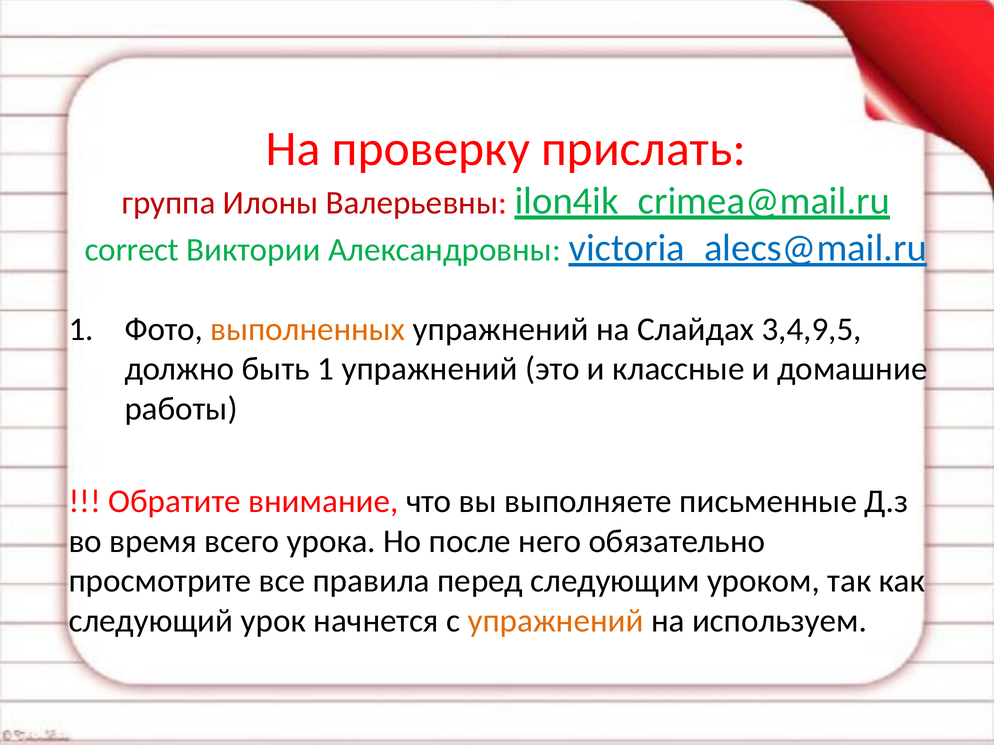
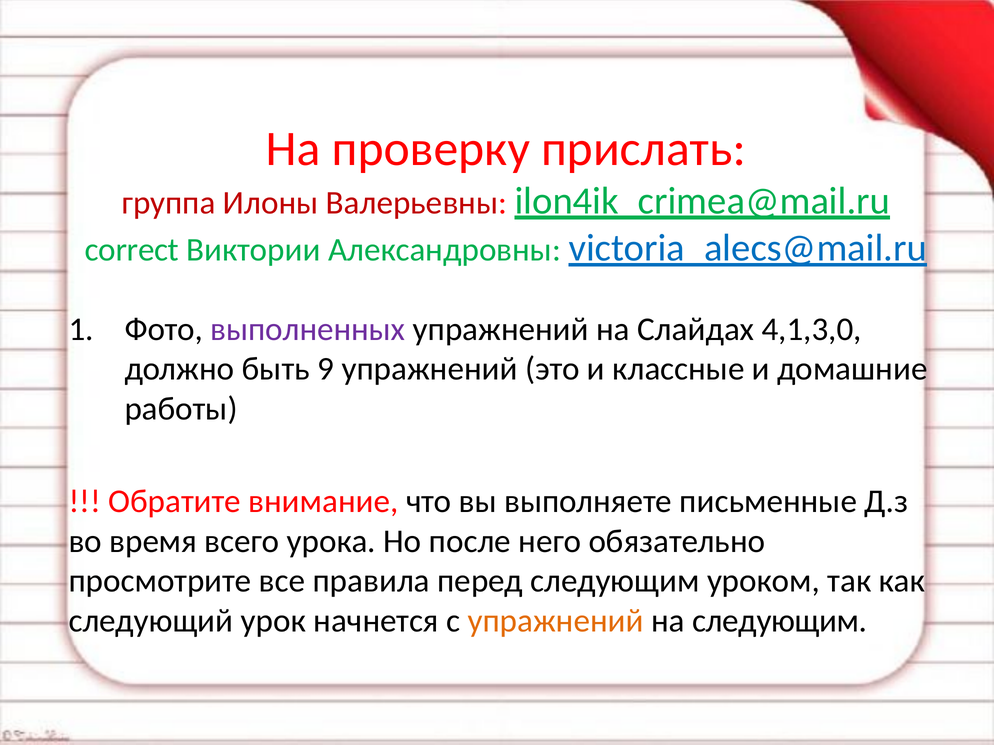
выполненных colour: orange -> purple (308, 329)
3,4,9,5: 3,4,9,5 -> 4,1,3,0 (812, 329)
быть 1: 1 -> 9 (326, 369)
на используем: используем -> следующим (780, 621)
